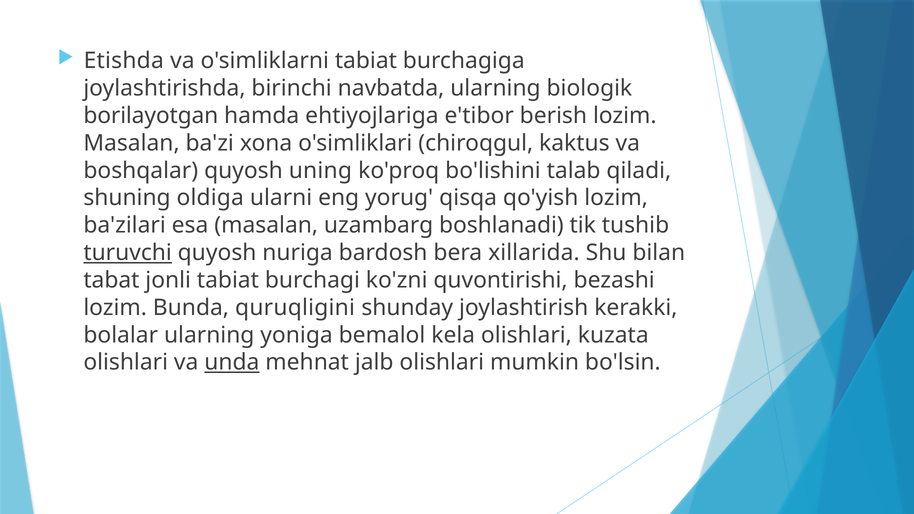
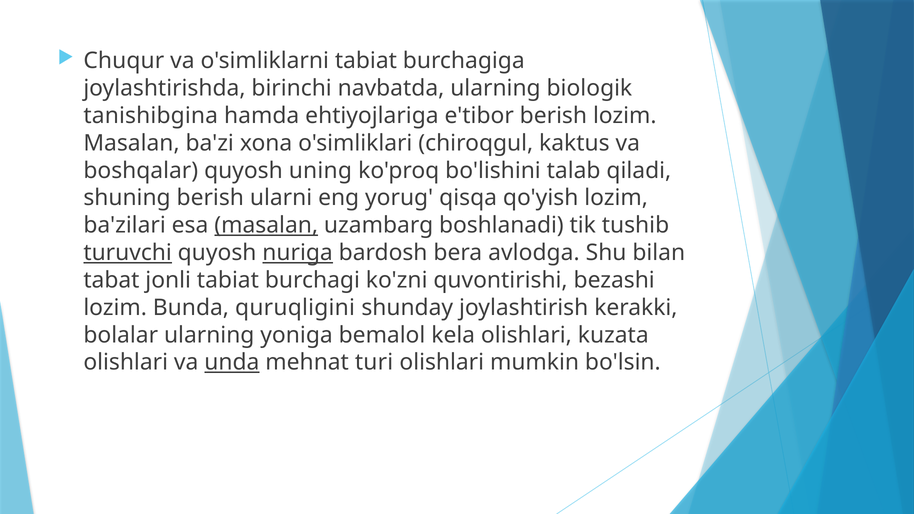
Etishda: Etishda -> Chuqur (124, 61)
borilayotgan: borilayotgan -> tanishibgina (151, 116)
shuning oldiga: oldiga -> berish (210, 198)
masalan underline: none -> present (266, 225)
nuriga underline: none -> present (298, 253)
xillarida: xillarida -> avlodga (534, 253)
jalb: jalb -> turi (374, 362)
